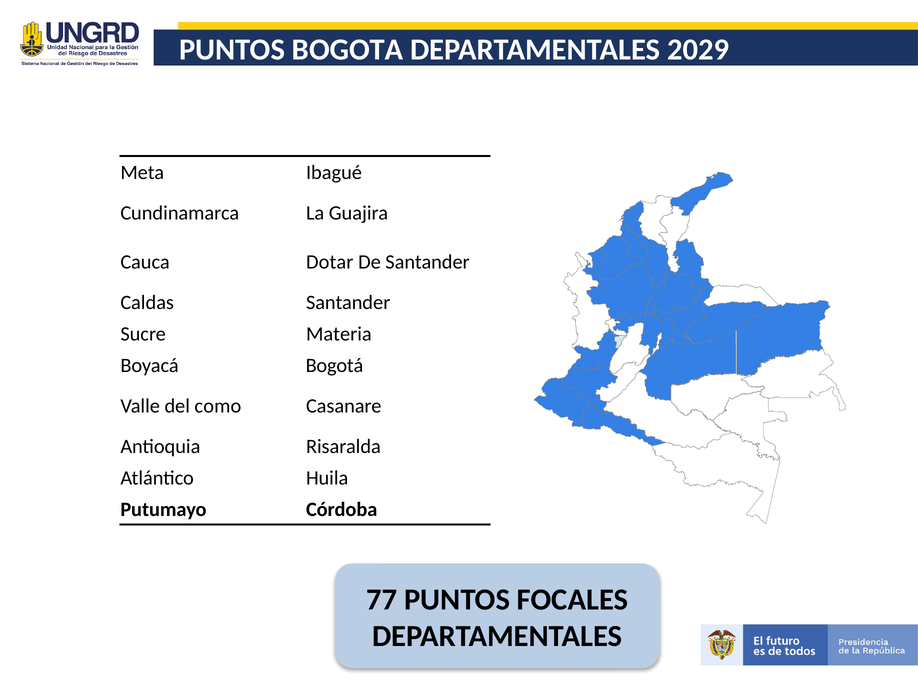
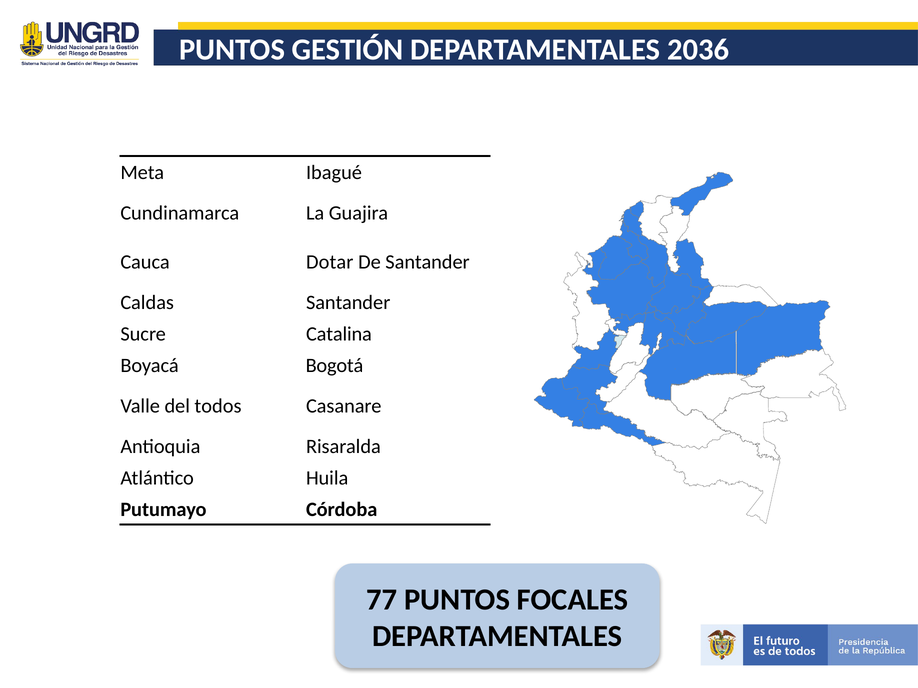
BOGOTA: BOGOTA -> GESTIÓN (348, 50)
2029: 2029 -> 2036 (698, 50)
Materia: Materia -> Catalina (339, 334)
como: como -> todos (218, 406)
